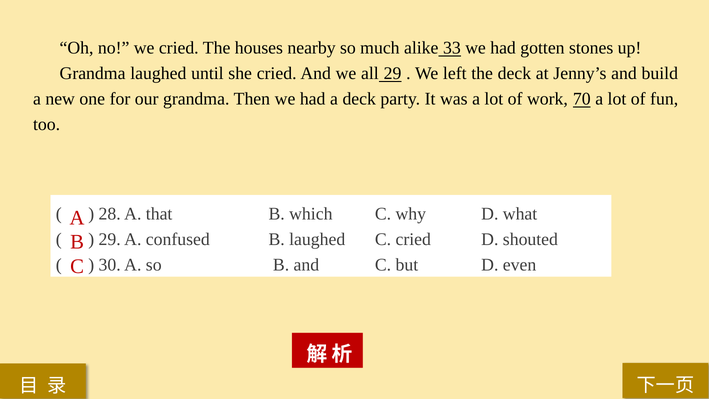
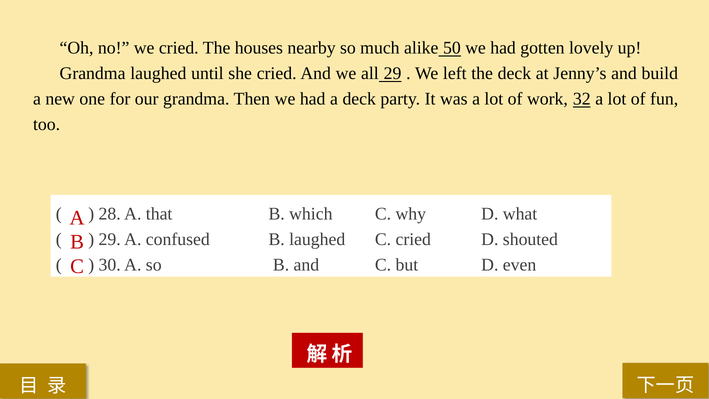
33: 33 -> 50 (452, 48)
stones: stones -> lovely (591, 48)
70: 70 -> 32 (582, 99)
